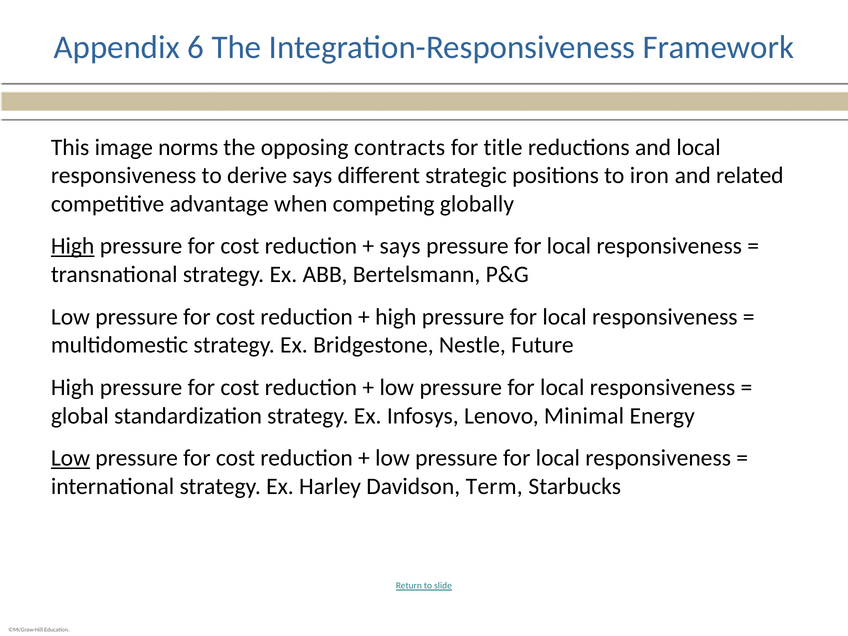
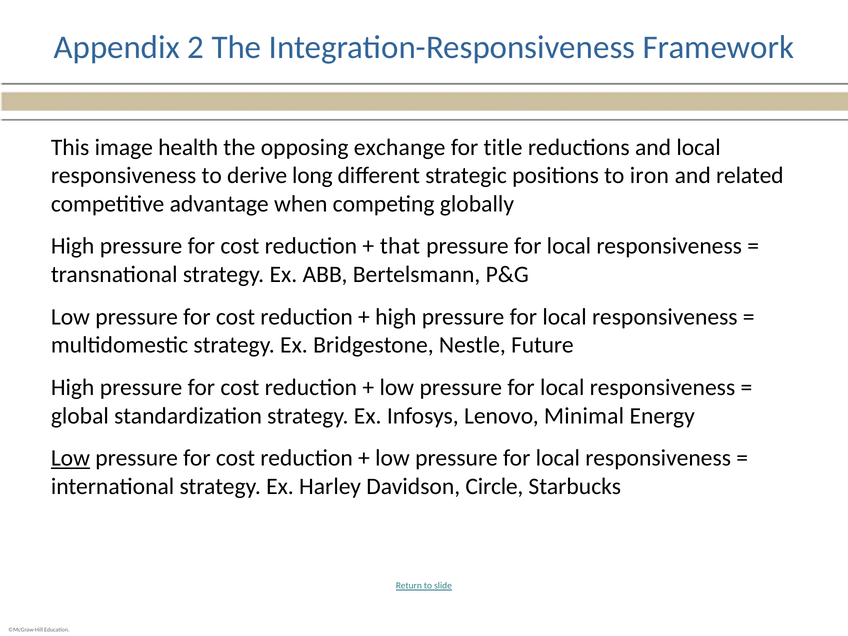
6: 6 -> 2 (196, 48)
norms: norms -> health (188, 147)
contracts: contracts -> exchange (400, 147)
derive says: says -> long (312, 176)
High underline: present -> none (73, 246)
says: says -> that (400, 246)
Term: Term -> Circle (494, 486)
